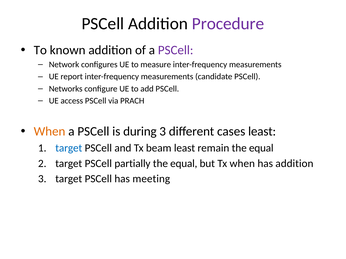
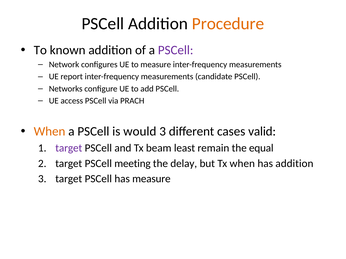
Procedure colour: purple -> orange (228, 24)
during: during -> would (140, 132)
cases least: least -> valid (262, 132)
target colour: blue -> purple (69, 148)
partially: partially -> meeting (132, 164)
equal: equal -> delay (184, 164)
has meeting: meeting -> measure (151, 179)
